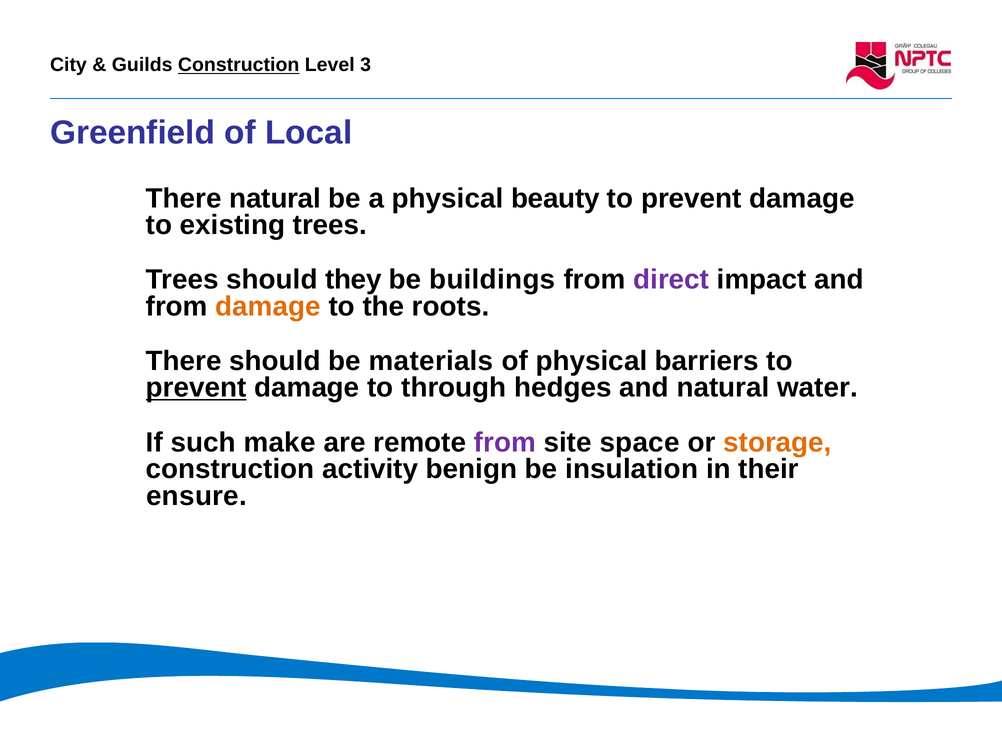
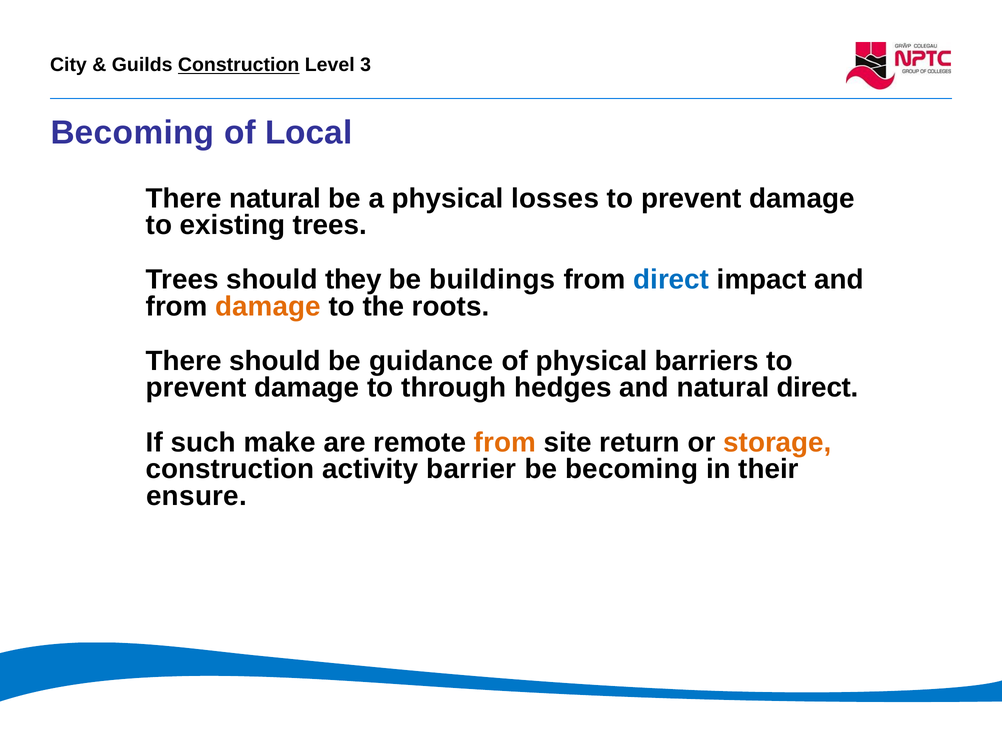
Greenfield: Greenfield -> Becoming (132, 133)
beauty: beauty -> losses (555, 199)
direct colour: purple -> blue (671, 280)
materials: materials -> guidance (431, 361)
prevent underline: present -> none (196, 388)
natural water: water -> direct (818, 388)
from colour: purple -> orange (505, 443)
space: space -> return (640, 443)
benign: benign -> barrier (471, 469)
be insulation: insulation -> becoming (632, 469)
